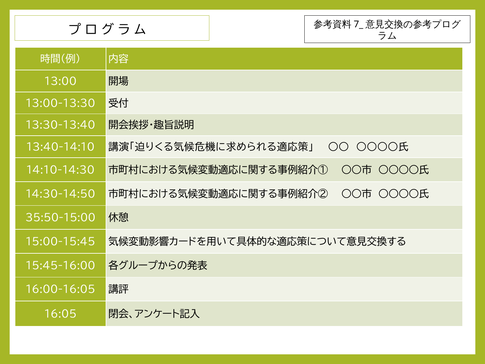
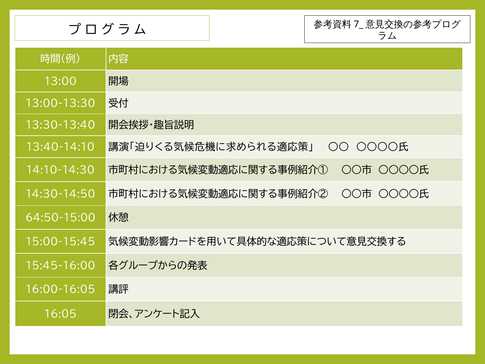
35:50-15:00: 35:50-15:00 -> 64:50-15:00 (60, 218)
